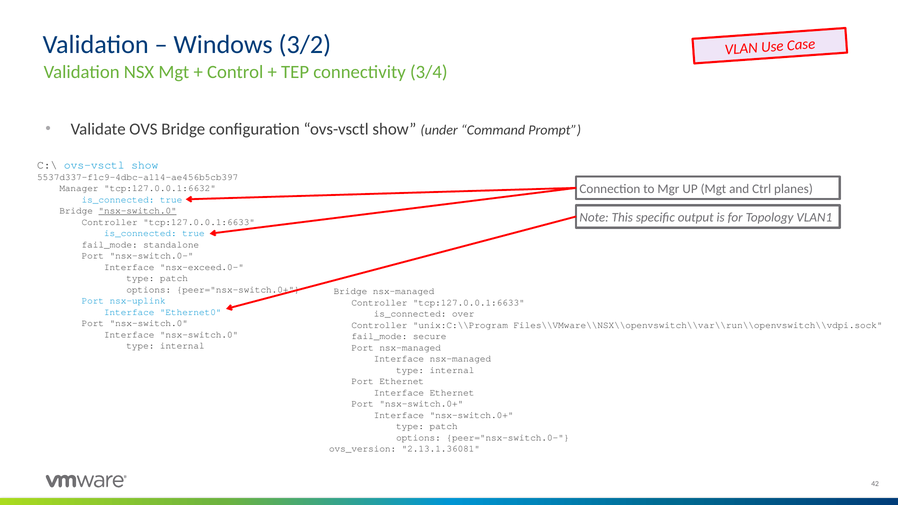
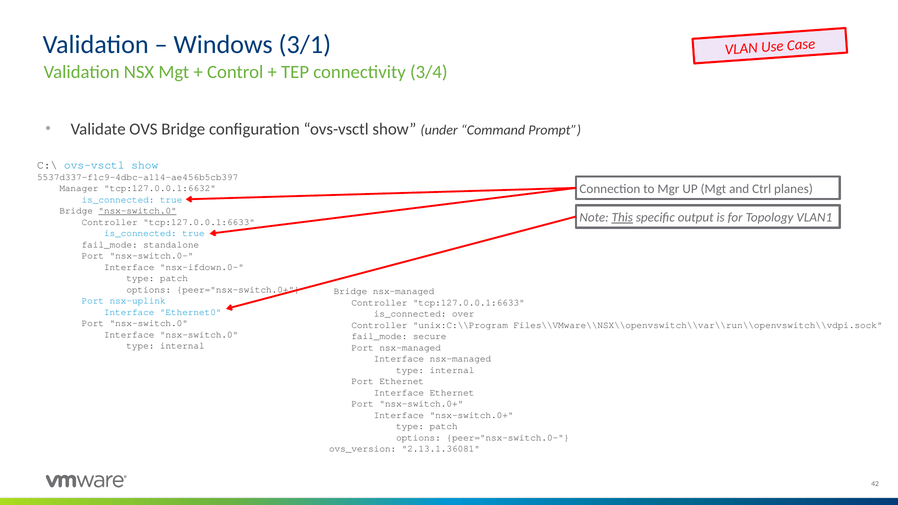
3/2: 3/2 -> 3/1 (305, 44)
This underline: none -> present (622, 218)
nsx-exceed.0-: nsx-exceed.0- -> nsx-ifdown.0- (202, 267)
